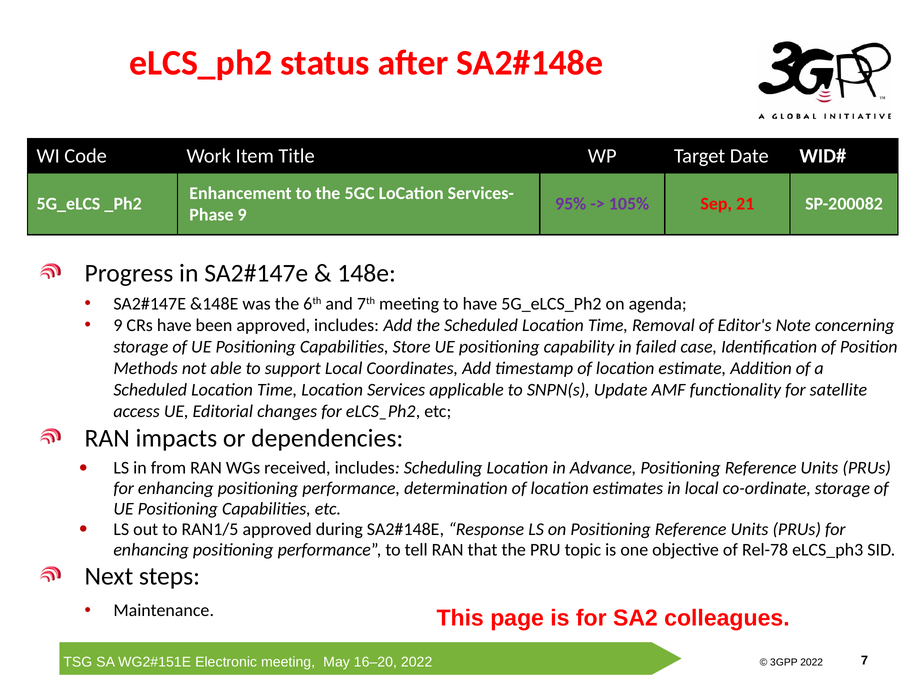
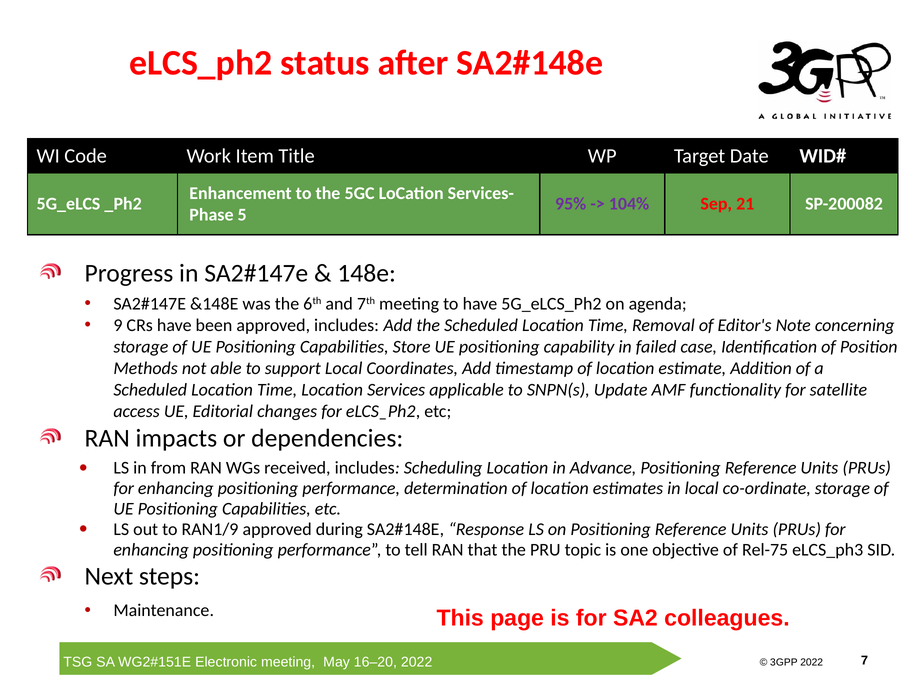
105%: 105% -> 104% (629, 204)
9: 9 -> 5 (242, 215)
RAN1/5: RAN1/5 -> RAN1/9 (210, 530)
Rel-78: Rel-78 -> Rel-75 (765, 550)
